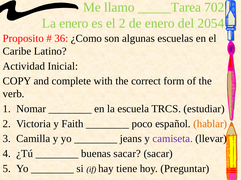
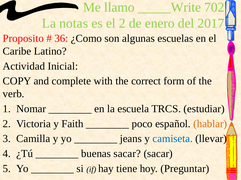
_____Tarea: _____Tarea -> _____Write (170, 7)
La enero: enero -> notas (74, 23)
2054: 2054 -> 2017 (211, 23)
camiseta colour: purple -> blue (173, 139)
